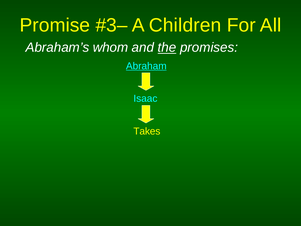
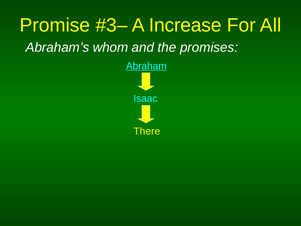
Children: Children -> Increase (185, 25)
the underline: present -> none (167, 48)
Takes: Takes -> There (147, 131)
